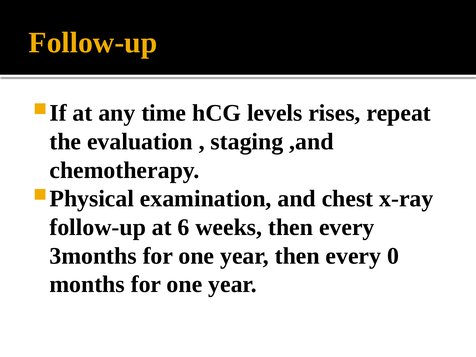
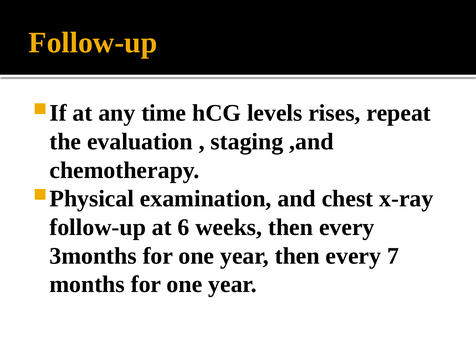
0: 0 -> 7 (393, 256)
